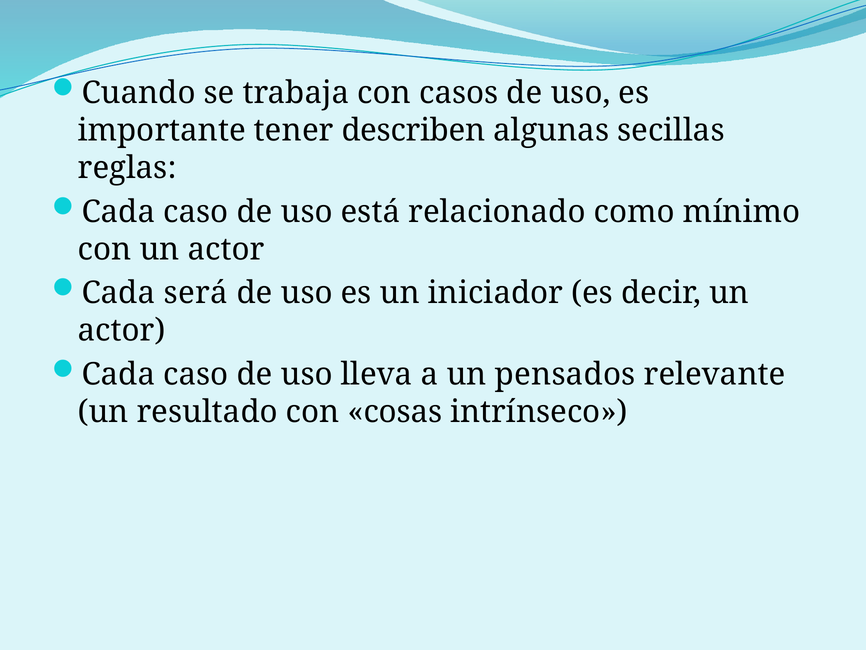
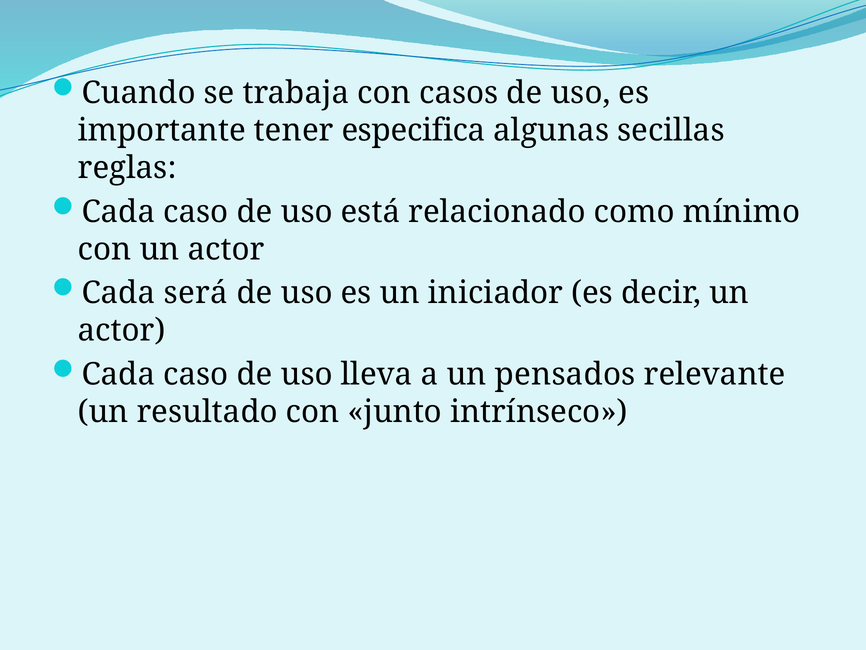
describen: describen -> especifica (413, 130)
cosas: cosas -> junto (395, 412)
